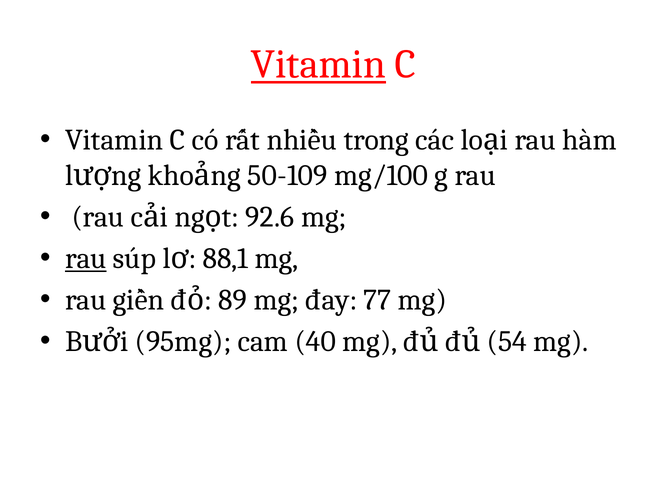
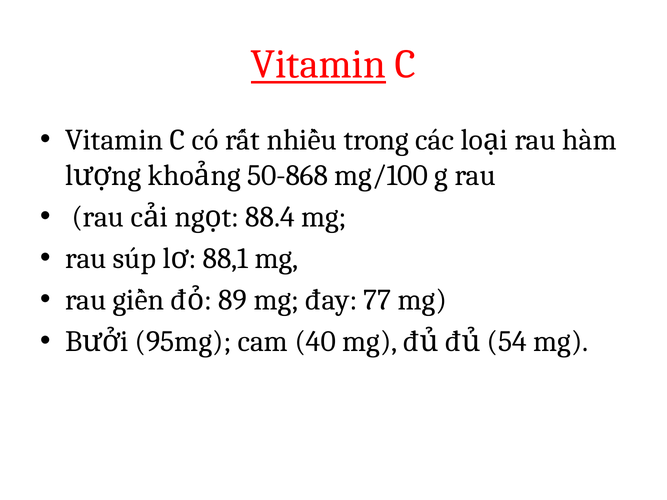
50-109: 50-109 -> 50-868 (288, 176)
92.6: 92.6 -> 88.4 (270, 217)
rau underline: present -> none (86, 259)
